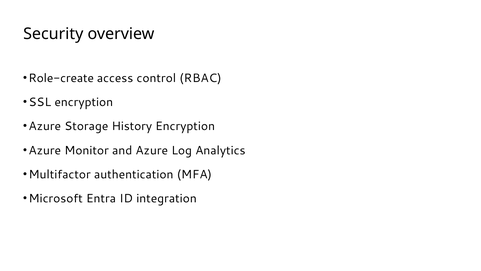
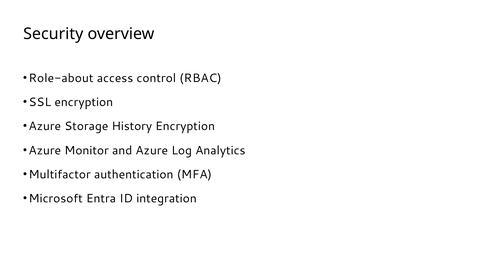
Role-create: Role-create -> Role-about (61, 78)
